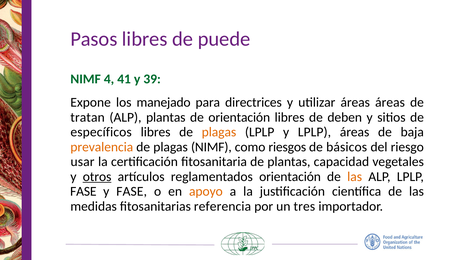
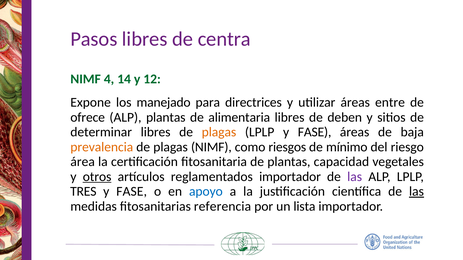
puede: puede -> centra (224, 39)
41: 41 -> 14 (124, 79)
39: 39 -> 12 (152, 79)
áreas áreas: áreas -> entre (390, 103)
tratan: tratan -> ofrece (88, 117)
de orientación: orientación -> alimentaria (239, 117)
específicos: específicos -> determinar (101, 132)
LPLP y LPLP: LPLP -> FASE (315, 132)
básicos: básicos -> mínimo (347, 147)
usar: usar -> área (83, 162)
reglamentados orientación: orientación -> importador (290, 177)
las colour: orange -> purple (355, 177)
FASE: FASE -> TRES (83, 192)
apoyo colour: orange -> blue (206, 192)
las underline: none -> present (416, 192)
tres: tres -> lista (304, 207)
